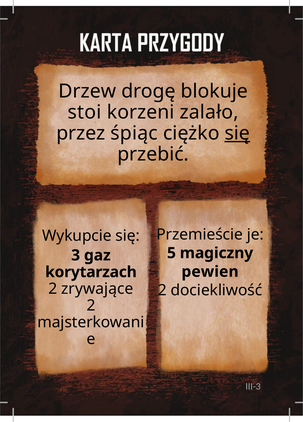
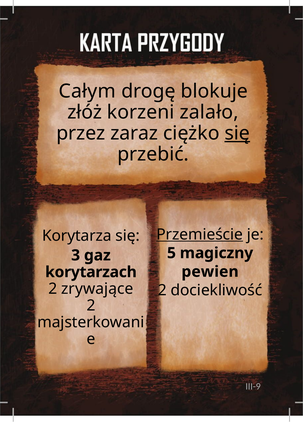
Drzew: Drzew -> Całym (87, 91)
stoi: stoi -> złóż (85, 112)
śpiąc: śpiąc -> zaraz (134, 133)
Przemieście underline: none -> present (200, 234)
Wykupcie: Wykupcie -> Korytarza (77, 236)
III-3: III-3 -> III-9 (253, 386)
